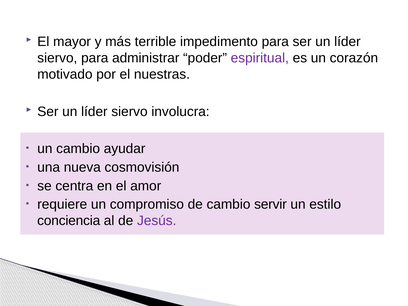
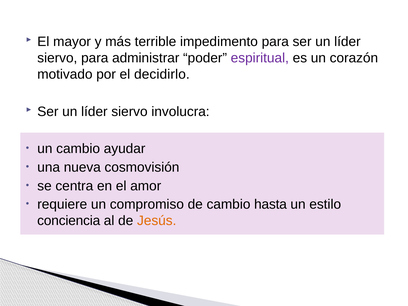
nuestras: nuestras -> decidirlo (162, 74)
servir: servir -> hasta (271, 204)
Jesús colour: purple -> orange (157, 221)
